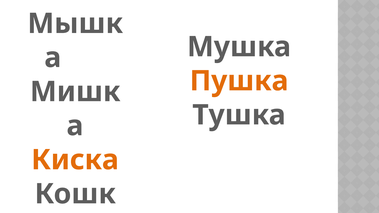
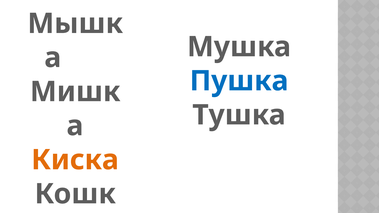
Пушка colour: orange -> blue (239, 81)
